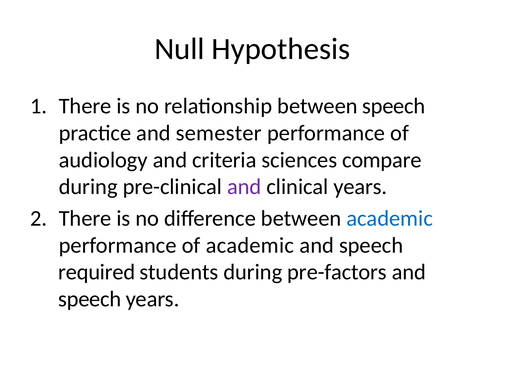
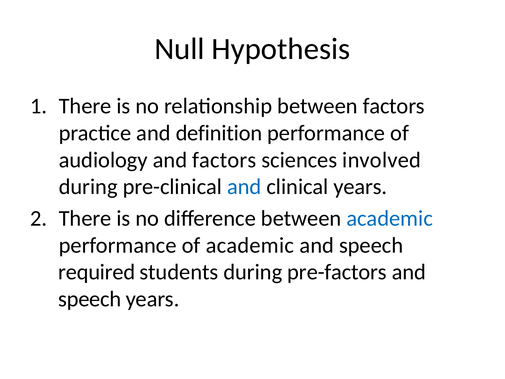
between speech: speech -> factors (394, 106)
semester: semester -> definition (219, 133)
and criteria: criteria -> factors (224, 160)
compare: compare -> involved (382, 160)
and colour: purple -> blue (244, 187)
